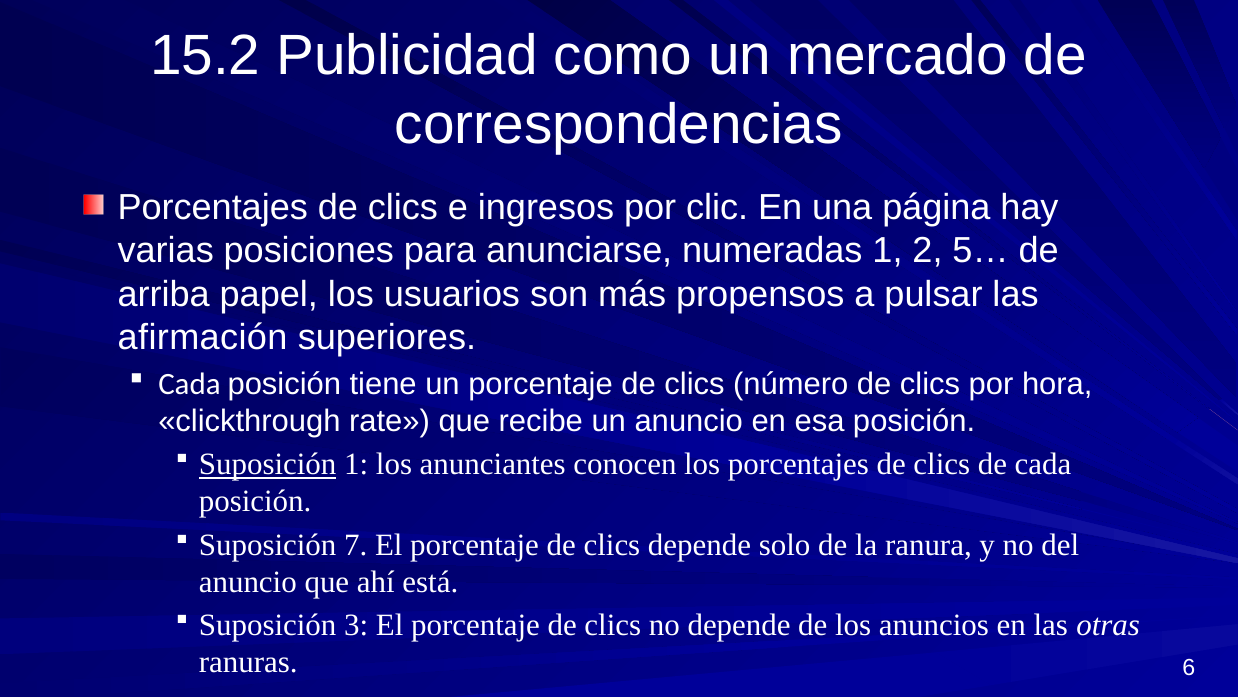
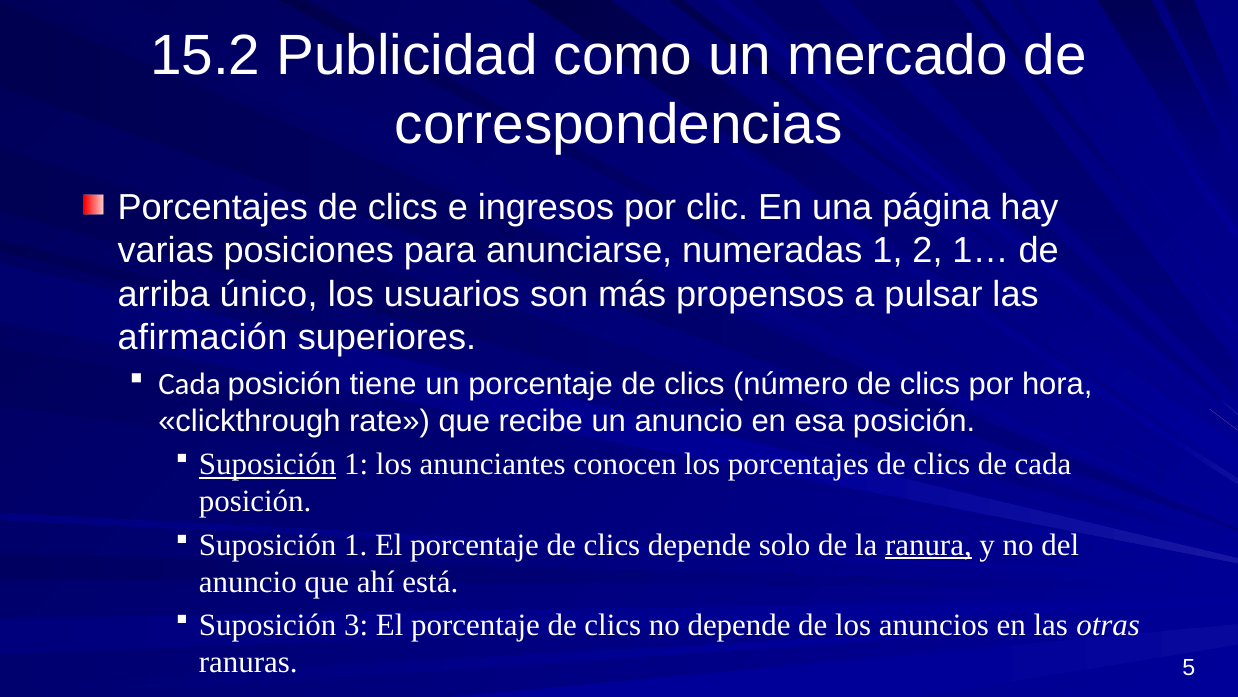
5…: 5… -> 1… (981, 251)
papel: papel -> único (269, 294)
7: 7 -> 1 (356, 544)
ranura underline: none -> present (928, 544)
6: 6 -> 5 (1189, 667)
